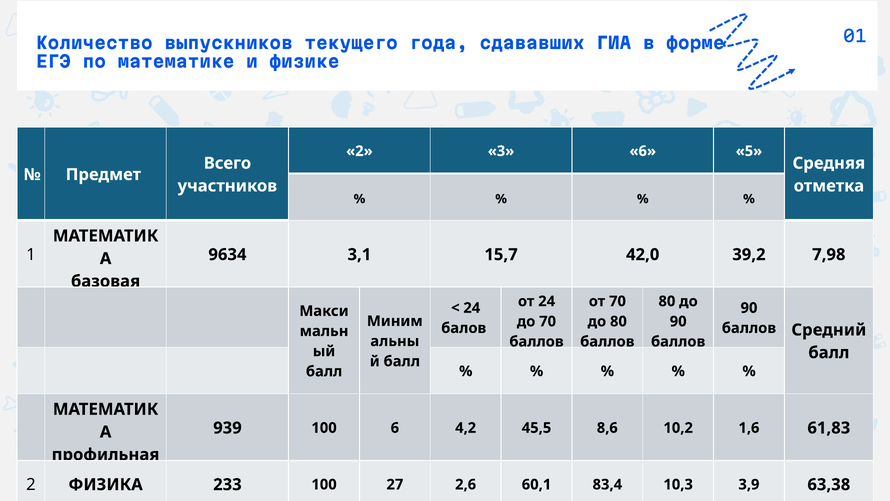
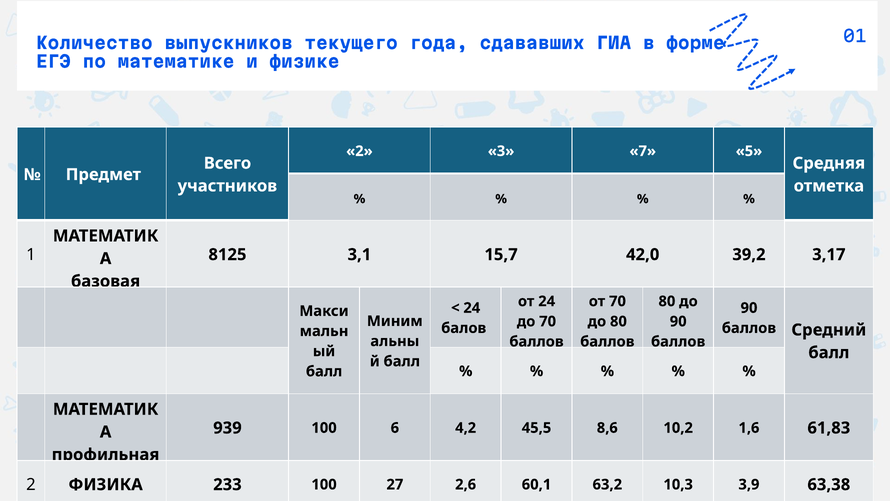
3 6: 6 -> 7 (643, 151)
9634: 9634 -> 8125 (227, 254)
7,98: 7,98 -> 3,17 (829, 254)
83,4: 83,4 -> 63,2 (607, 484)
